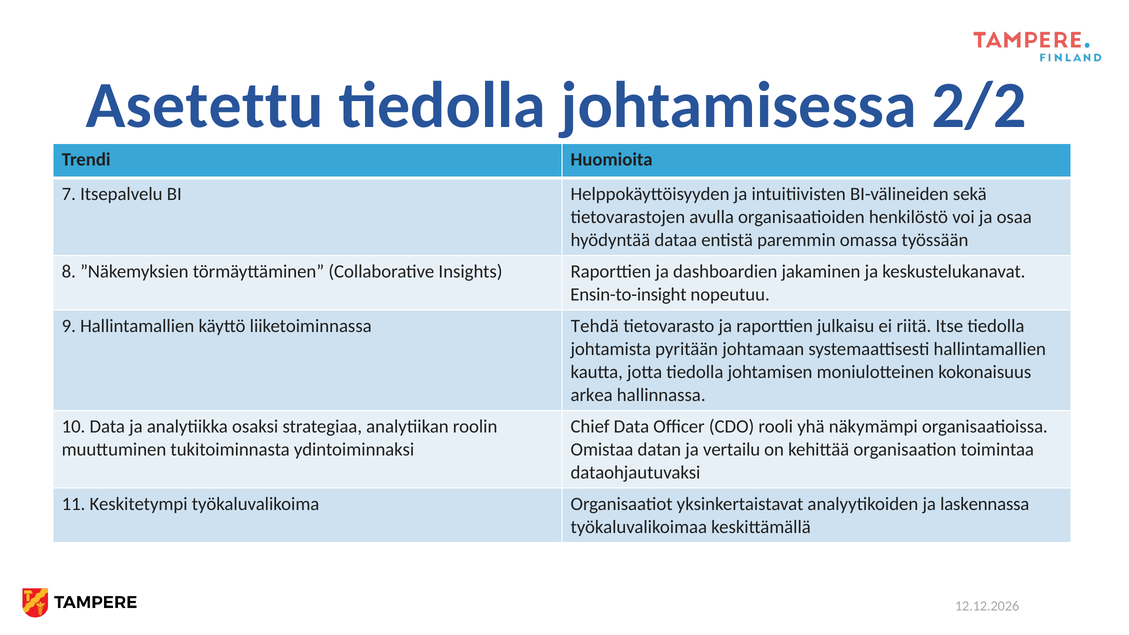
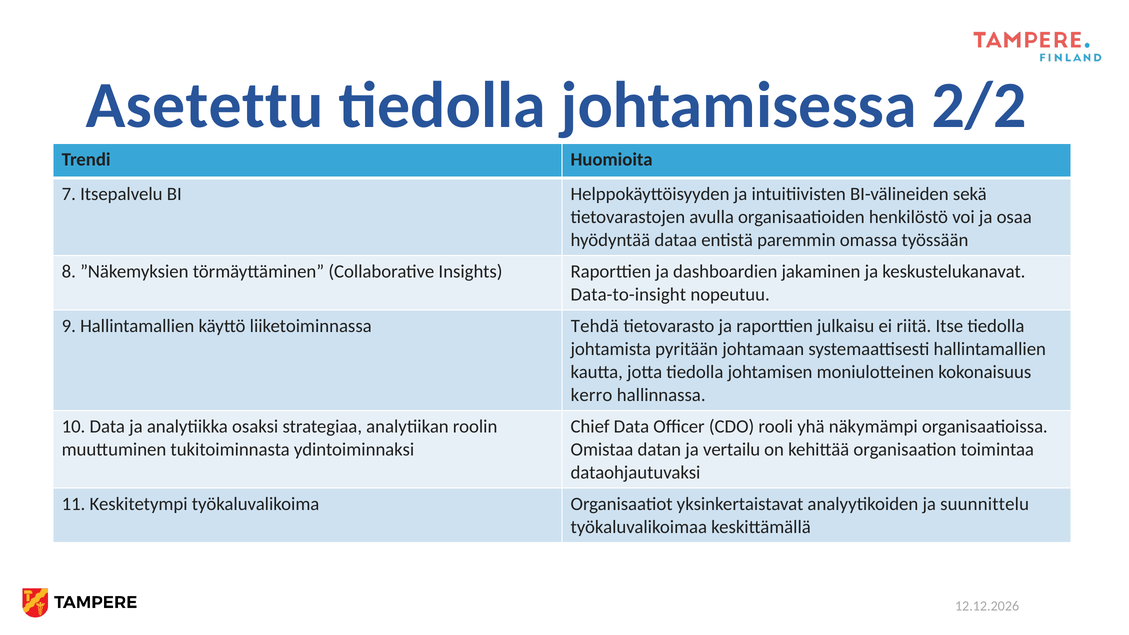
Ensin-to-insight: Ensin-to-insight -> Data-to-insight (628, 294)
arkea: arkea -> kerro (592, 395)
laskennassa: laskennassa -> suunnittelu (985, 504)
